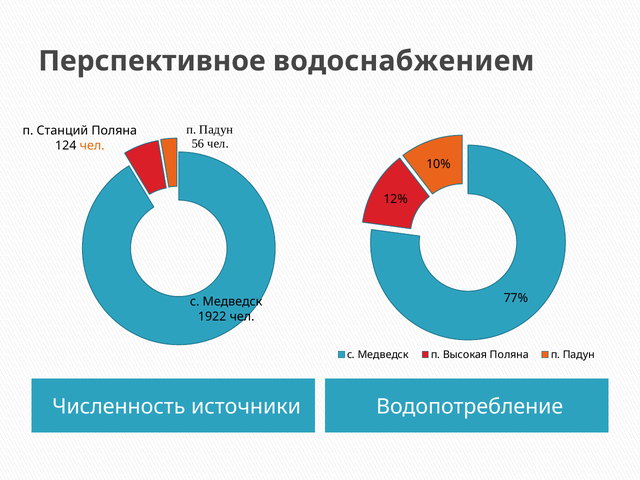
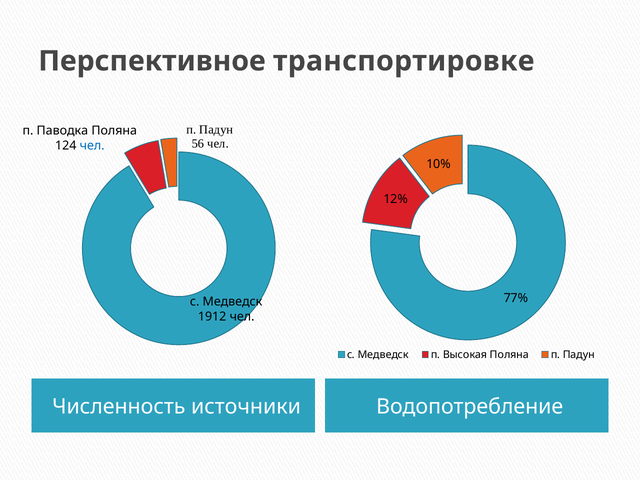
водоснабжением: водоснабжением -> транспортировке (404, 61)
Станций: Станций -> Паводка (62, 130)
чел colour: orange -> blue (92, 145)
1922: 1922 -> 1912 (212, 317)
